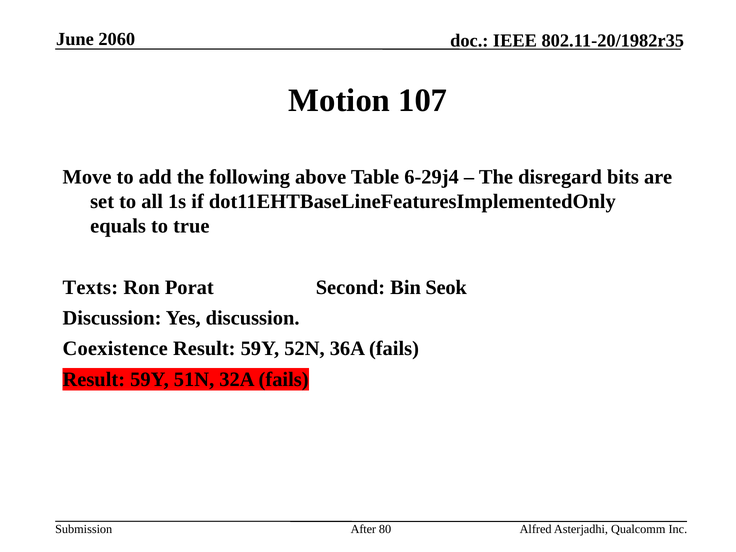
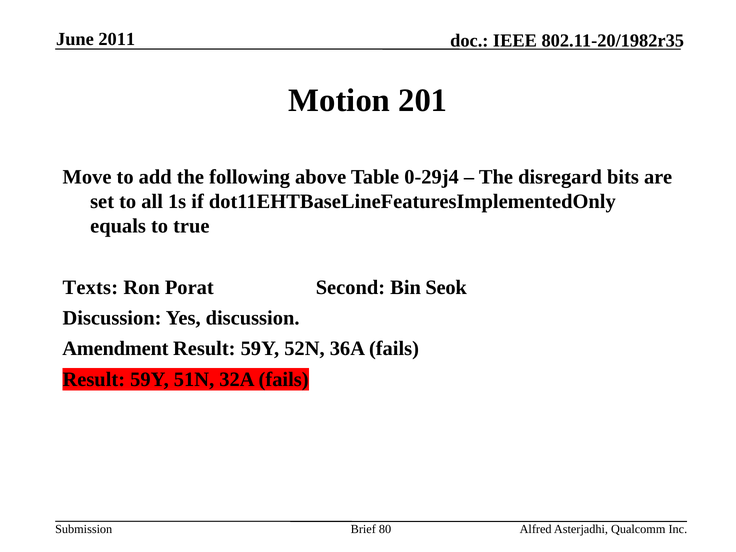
2060: 2060 -> 2011 (117, 39)
107: 107 -> 201 (423, 100)
6-29j4: 6-29j4 -> 0-29j4 (432, 177)
Coexistence: Coexistence -> Amendment (115, 349)
After: After -> Brief (363, 529)
